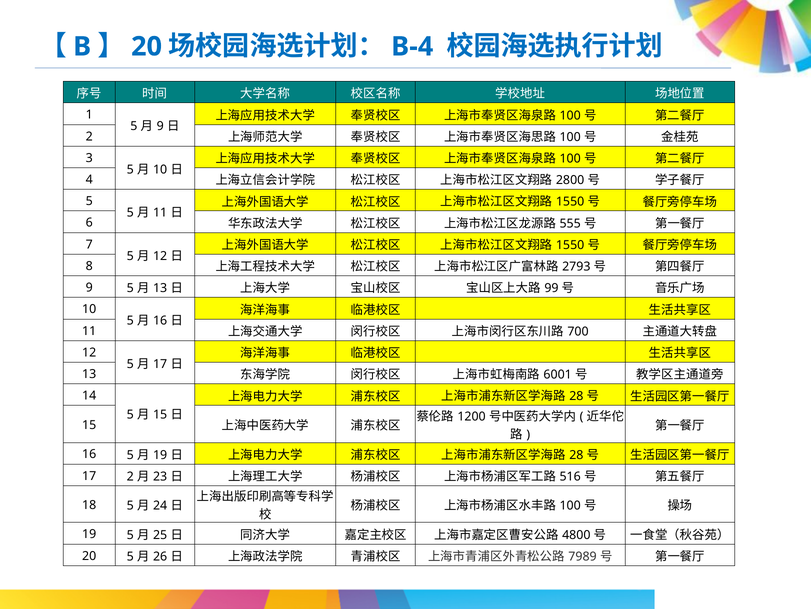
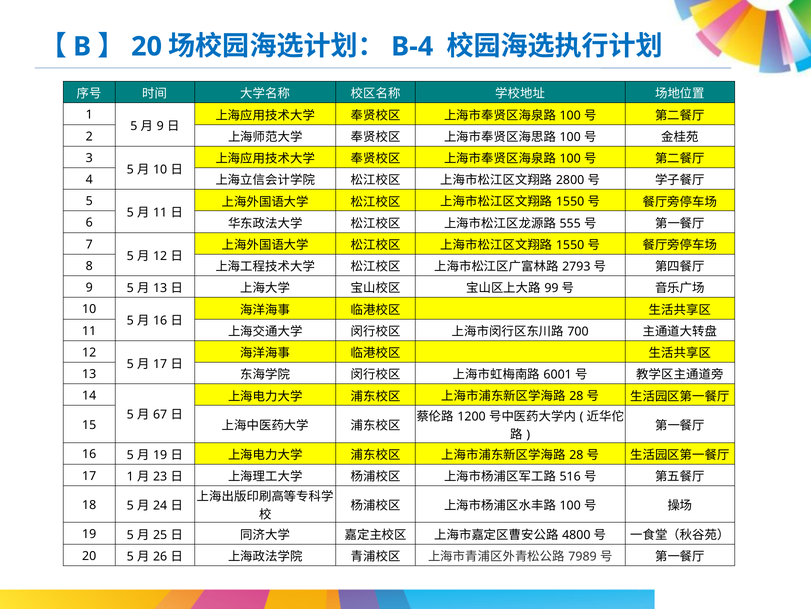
15: 15 -> 67 (160, 414)
17 2: 2 -> 1 (130, 476)
